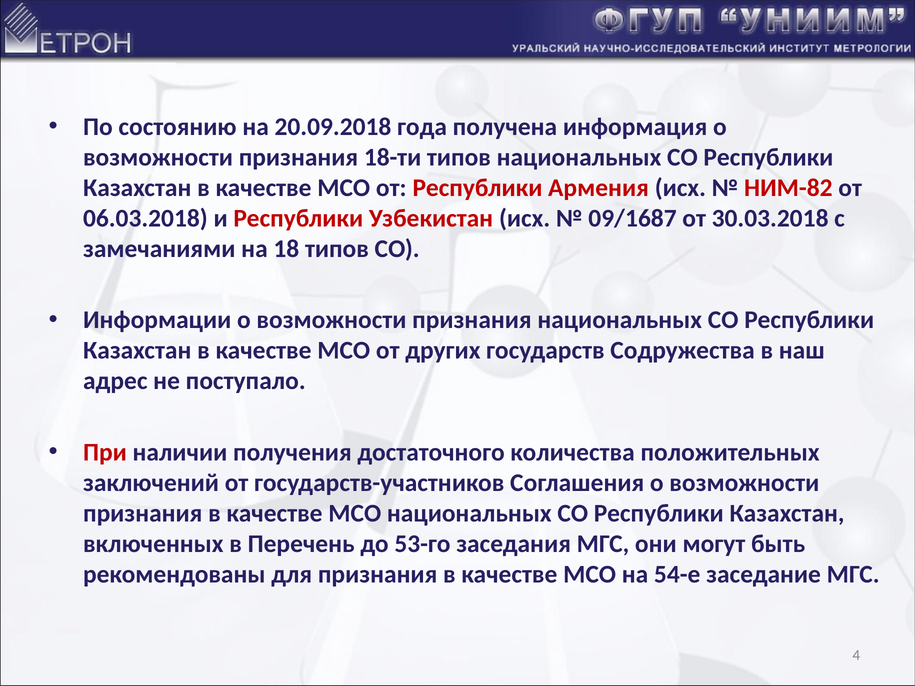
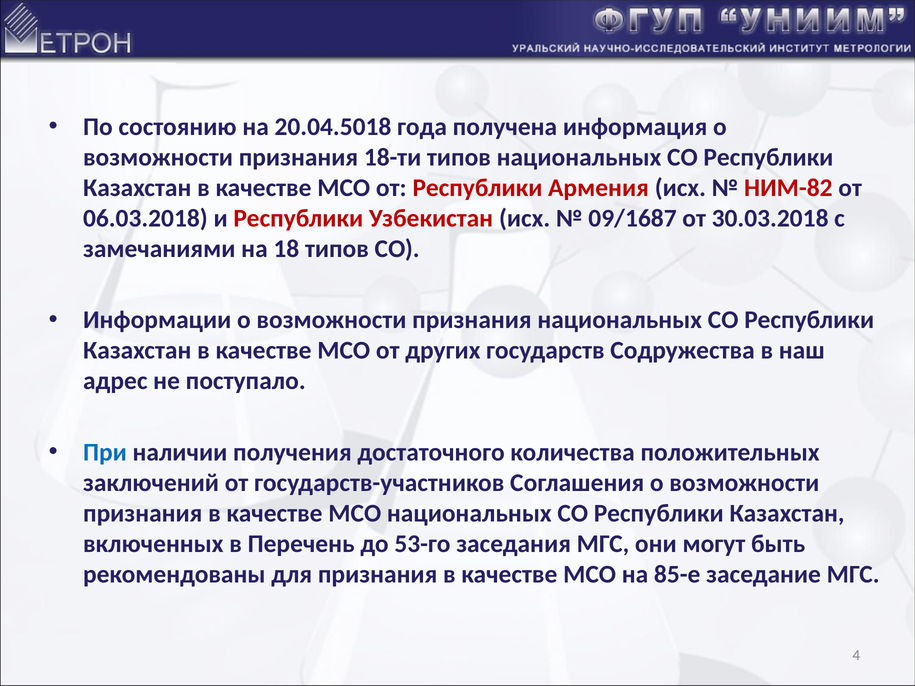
20.09.2018: 20.09.2018 -> 20.04.5018 (333, 127)
При colour: red -> blue (105, 452)
54-е: 54-е -> 85-е (677, 574)
